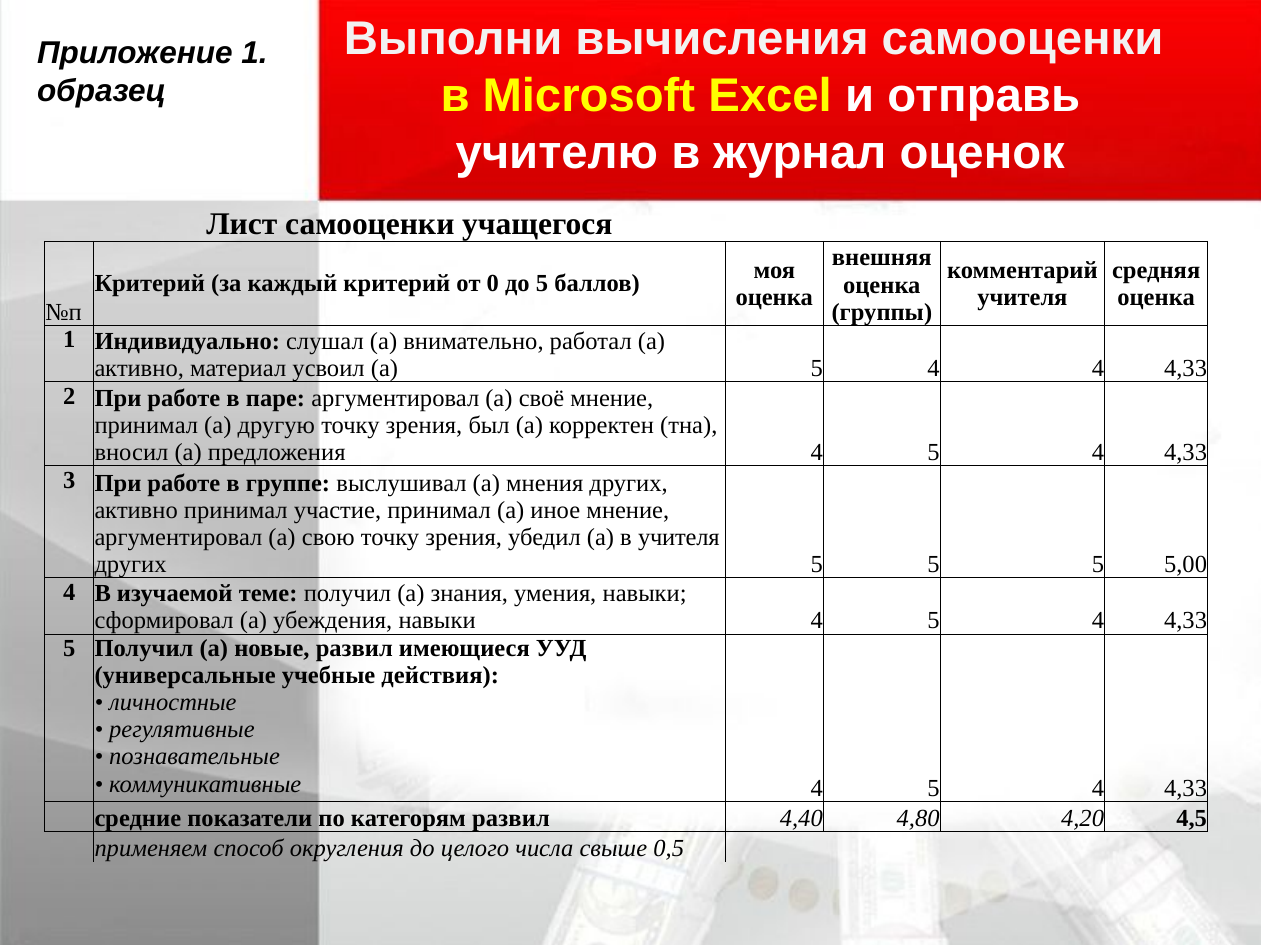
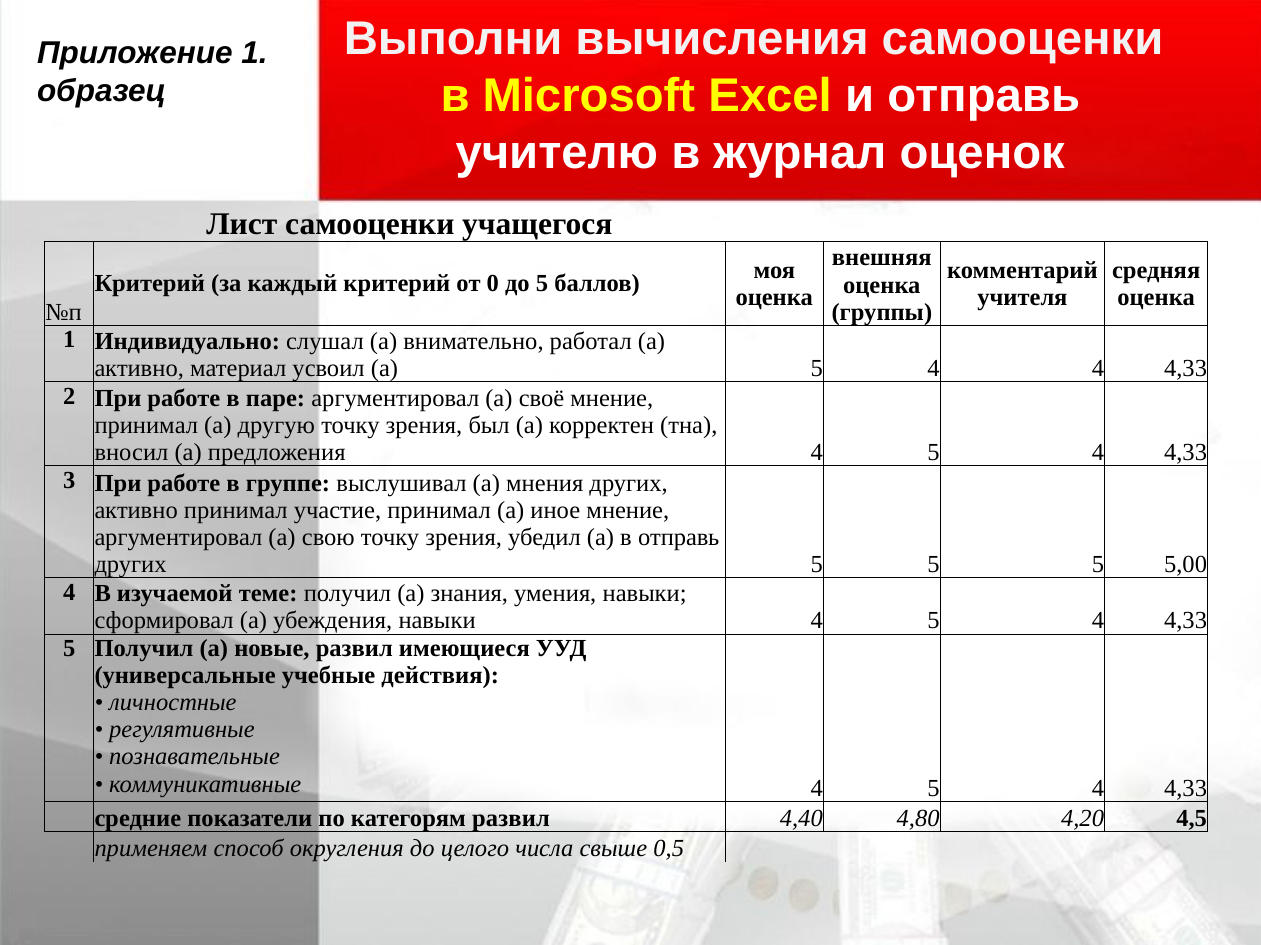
в учителя: учителя -> отправь (679, 538)
